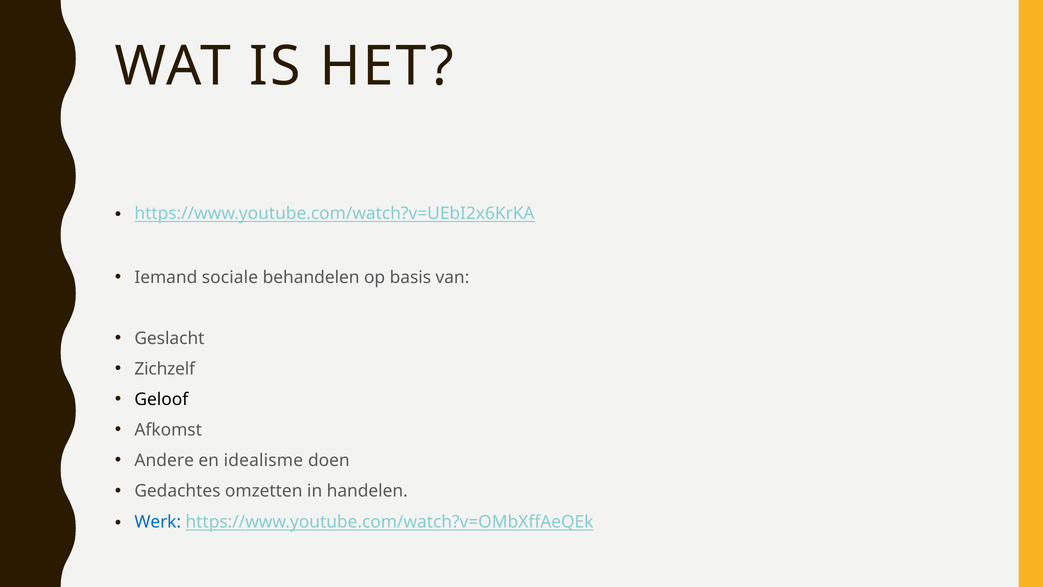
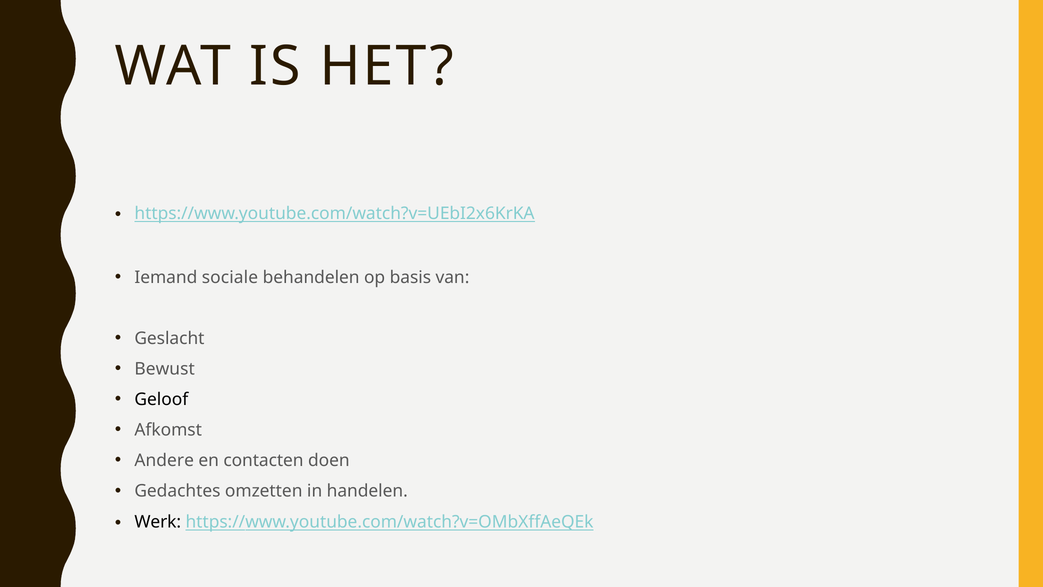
Zichzelf: Zichzelf -> Bewust (165, 369)
idealisme: idealisme -> contacten (263, 460)
Werk colour: blue -> black (158, 522)
